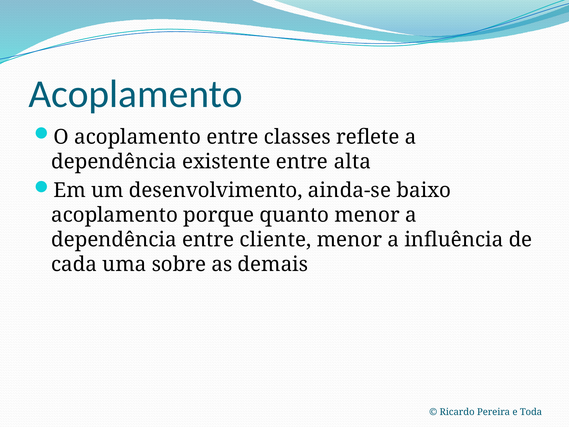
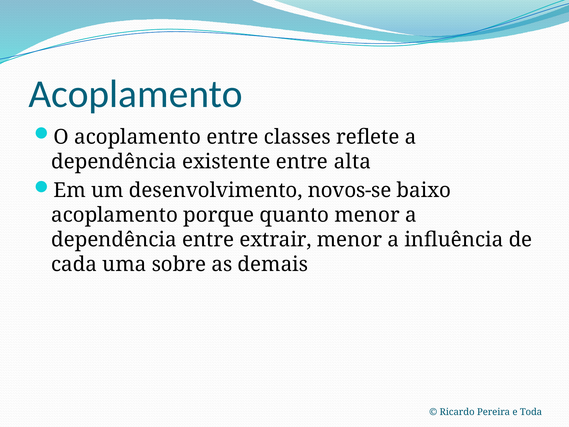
ainda-se: ainda-se -> novos-se (350, 190)
cliente: cliente -> extrair (276, 240)
